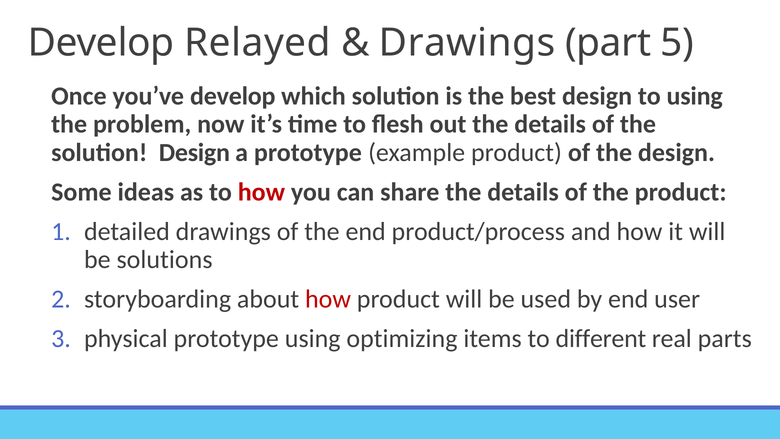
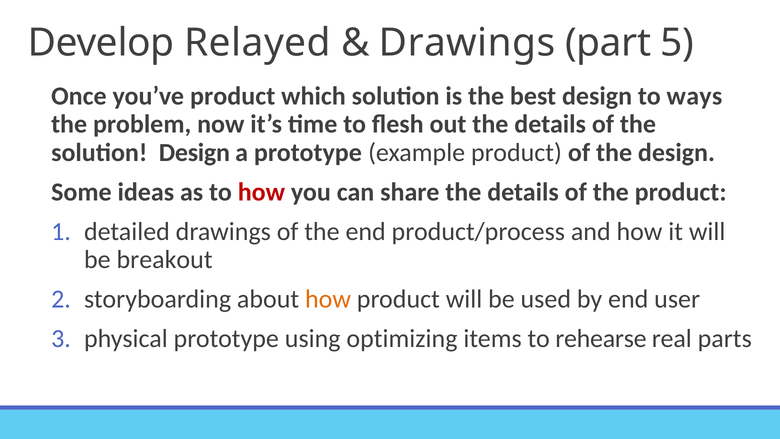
you’ve develop: develop -> product (233, 96)
to using: using -> ways (694, 96)
solutions: solutions -> breakout (165, 259)
how colour: red -> orange (328, 299)
different: different -> rehearse (601, 338)
